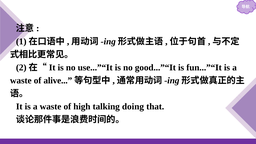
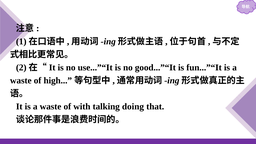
alive: alive -> high (58, 80)
high: high -> with (82, 106)
